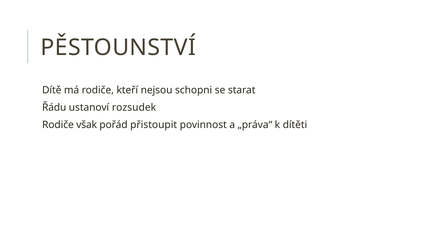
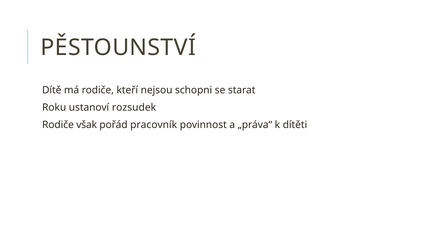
Řádu: Řádu -> Roku (54, 107)
přistoupit: přistoupit -> pracovník (154, 125)
